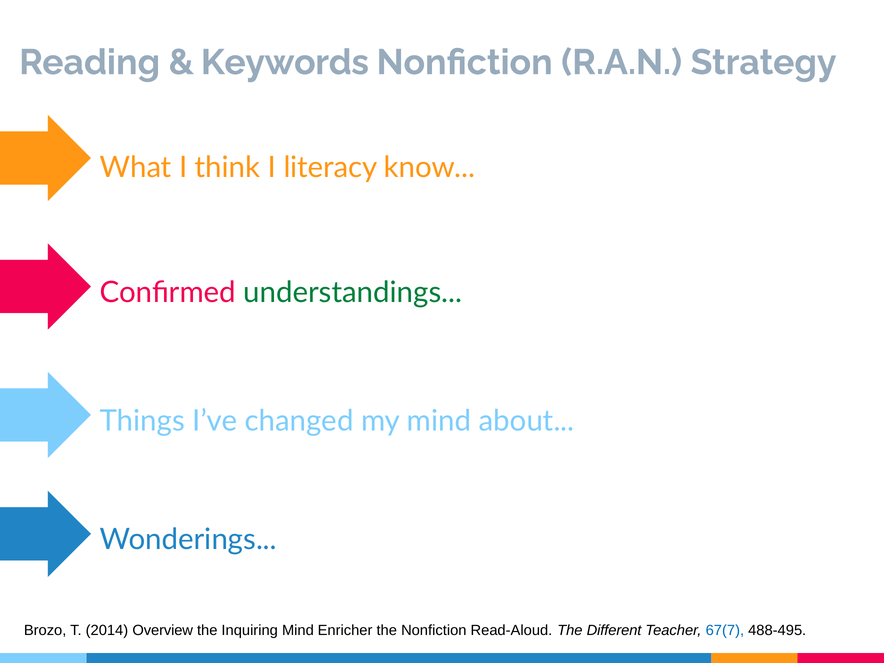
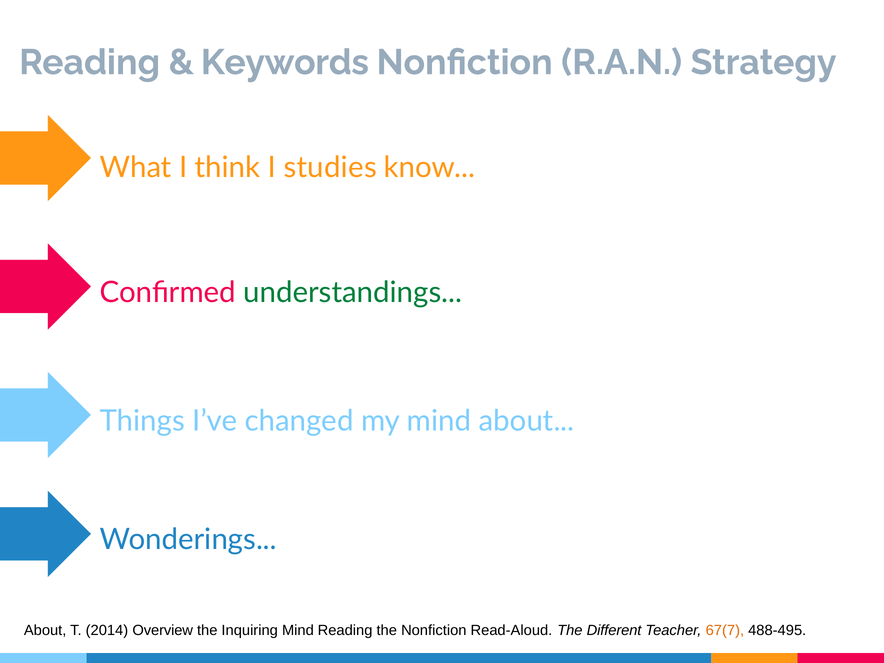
literacy: literacy -> studies (330, 167)
Brozo: Brozo -> About (45, 630)
Mind Enricher: Enricher -> Reading (345, 630)
67(7 colour: blue -> orange (725, 630)
